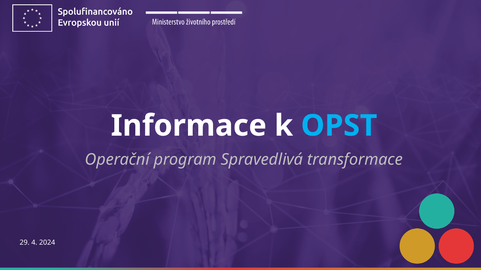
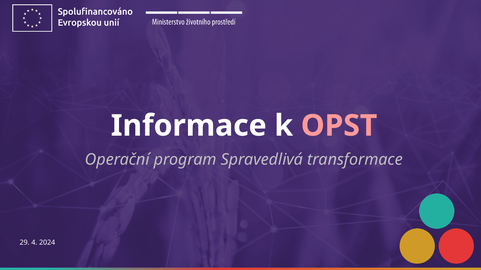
OPST colour: light blue -> pink (339, 126)
